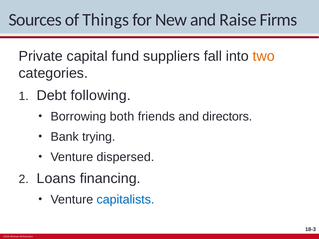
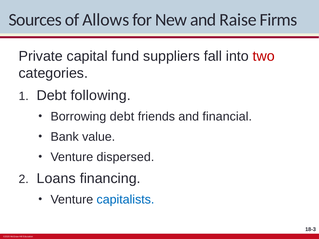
Things: Things -> Allows (106, 20)
two colour: orange -> red (264, 56)
Borrowing both: both -> debt (122, 117)
directors: directors -> financial (227, 117)
trying: trying -> value (99, 137)
